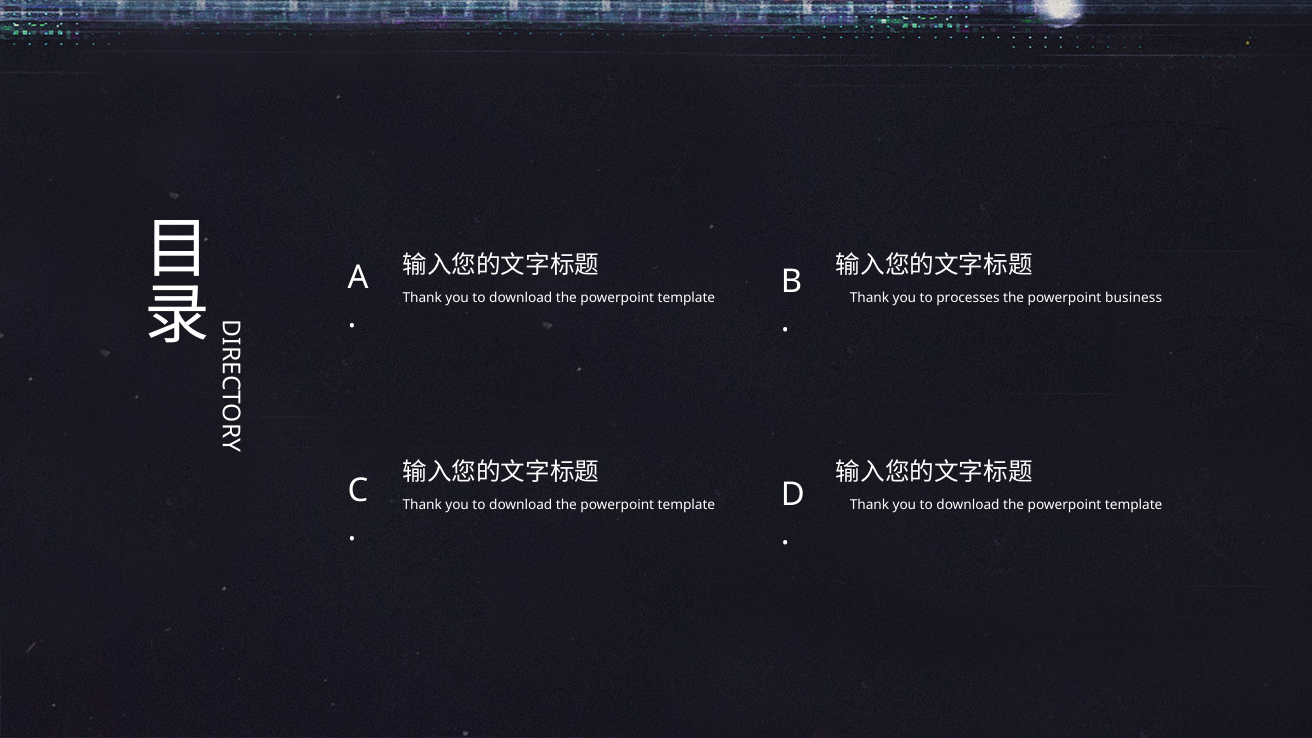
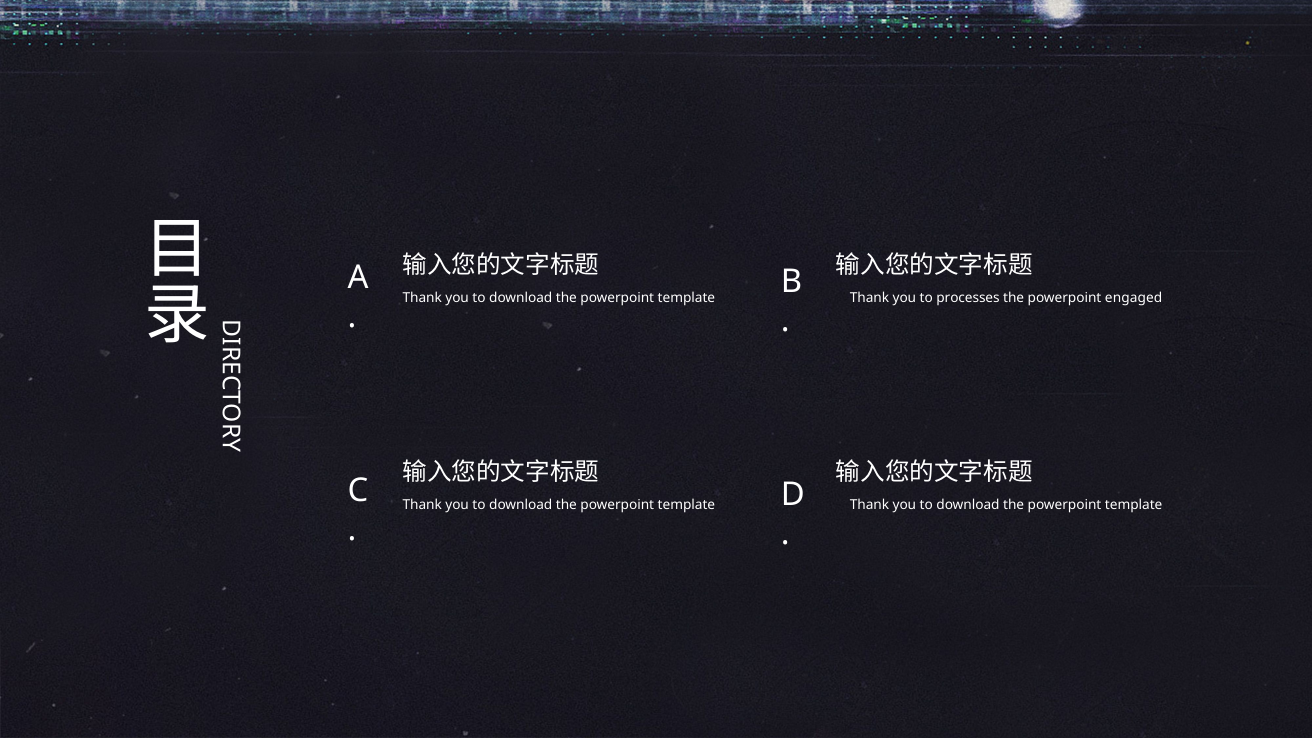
business: business -> engaged (1134, 298)
